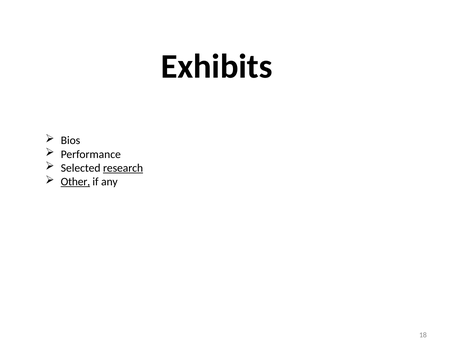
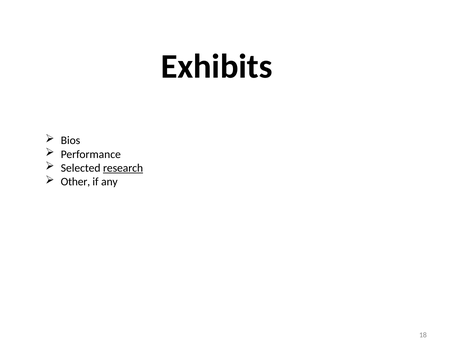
Other underline: present -> none (75, 182)
